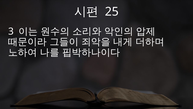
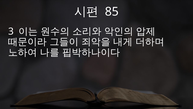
25: 25 -> 85 (112, 12)
